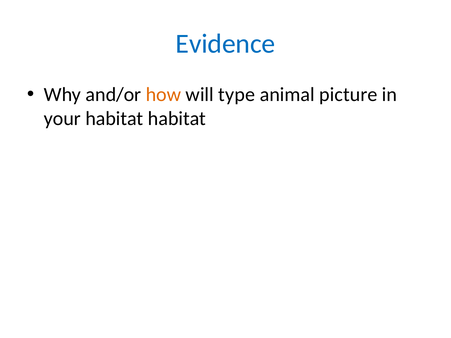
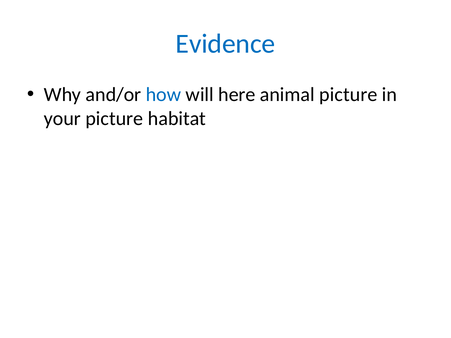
how colour: orange -> blue (163, 95)
type: type -> here (237, 95)
your habitat: habitat -> picture (114, 119)
